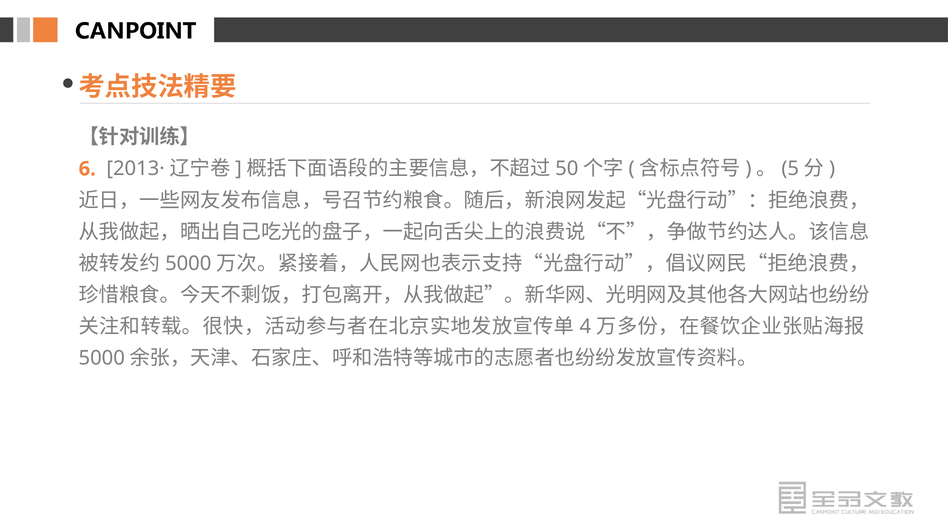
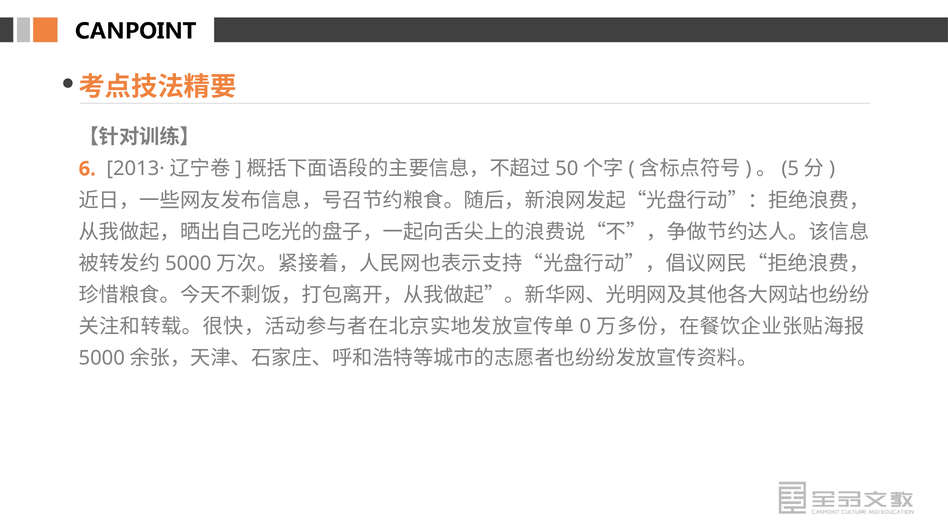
4: 4 -> 0 (585, 327)
